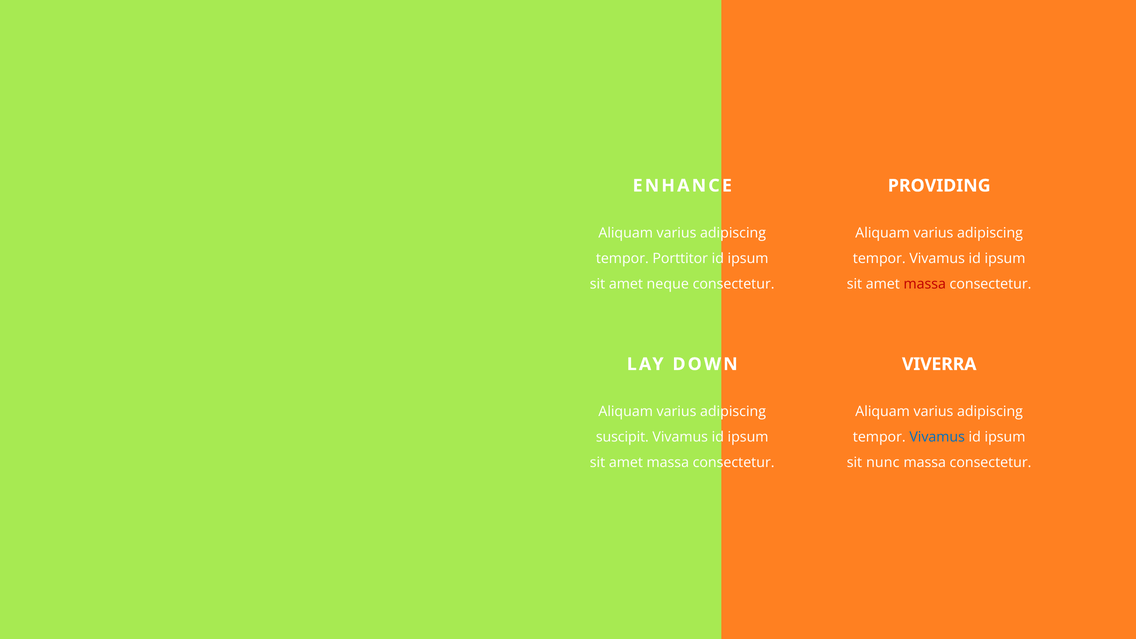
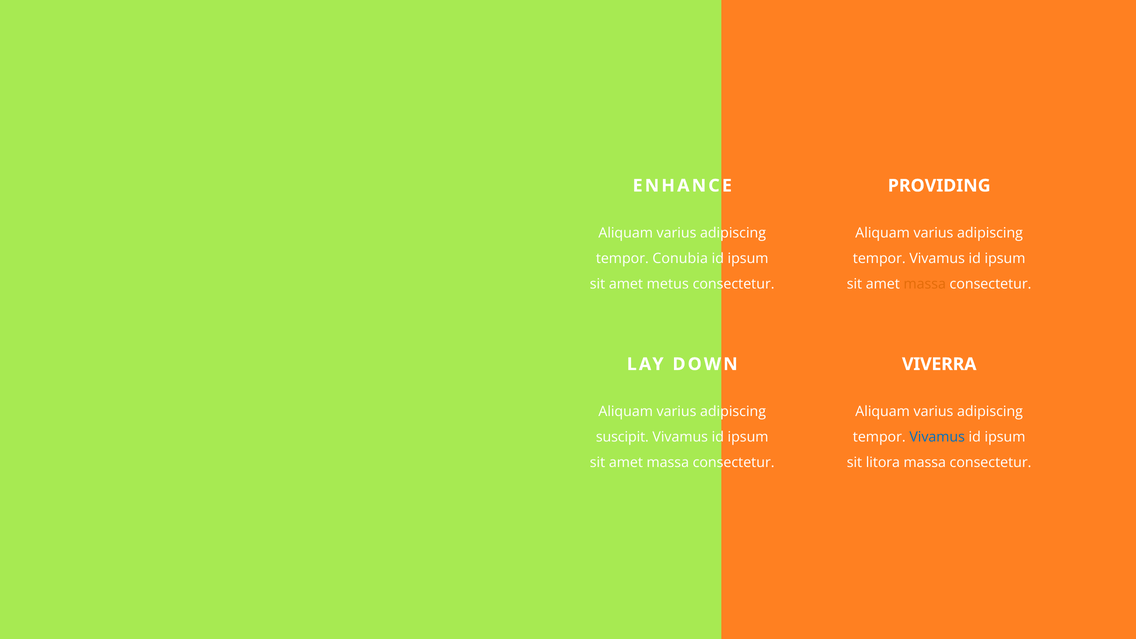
Porttitor: Porttitor -> Conubia (680, 258)
neque: neque -> metus (668, 284)
massa colour: red -> orange (925, 284)
nunc: nunc -> litora (883, 462)
